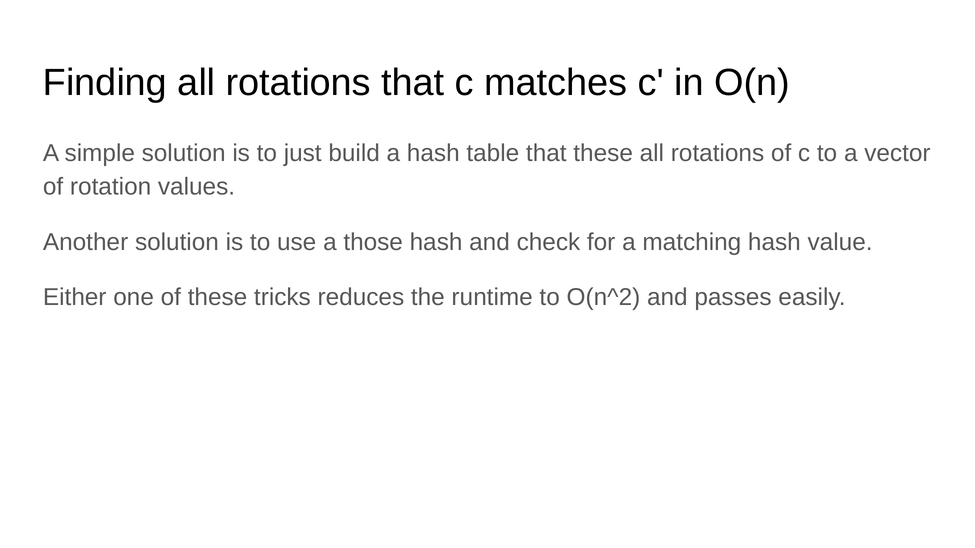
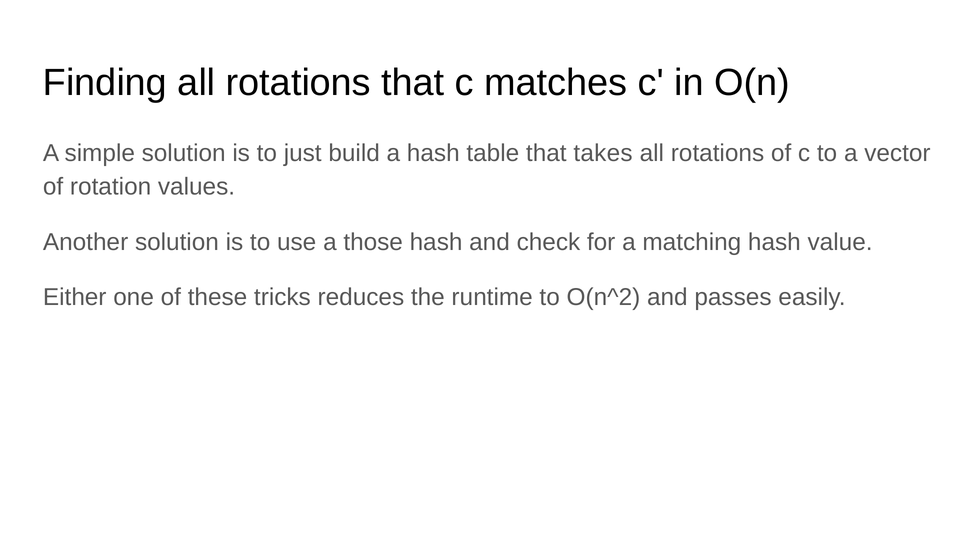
that these: these -> takes (603, 153)
